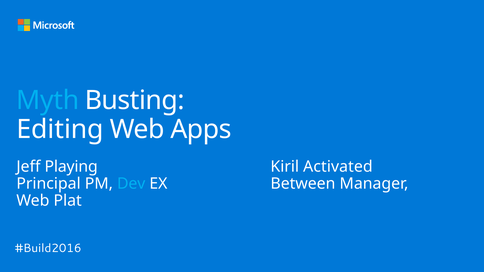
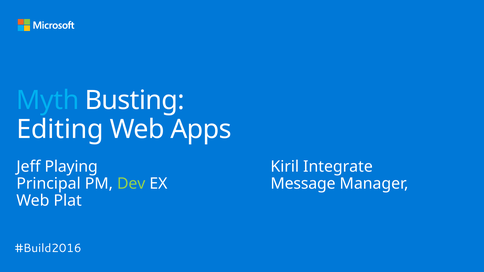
Activated: Activated -> Integrate (338, 167)
Dev colour: light blue -> light green (131, 184)
Between: Between -> Message (303, 184)
